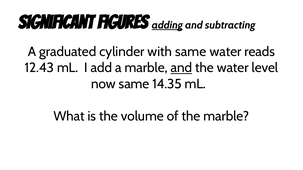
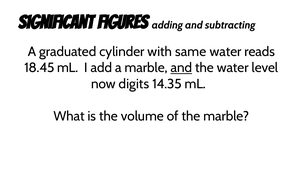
adding underline: present -> none (167, 25)
12.43: 12.43 -> 18.45 (39, 68)
now same: same -> digits (134, 84)
